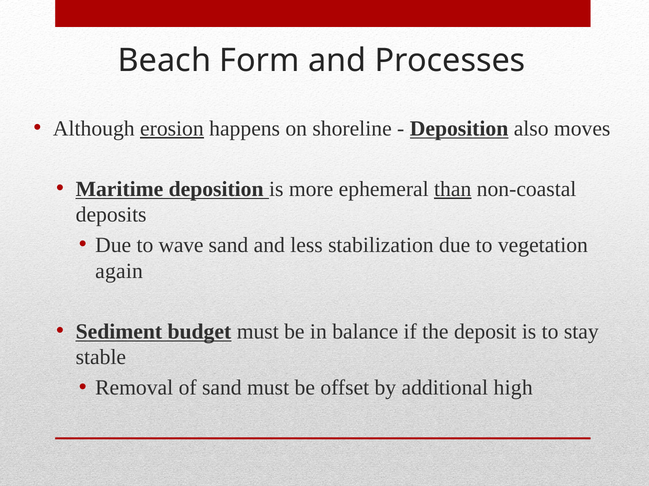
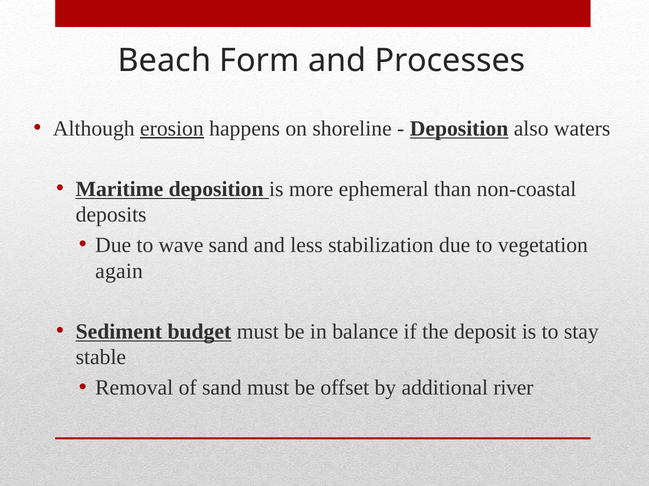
moves: moves -> waters (582, 129)
than underline: present -> none (453, 189)
high: high -> river (513, 388)
